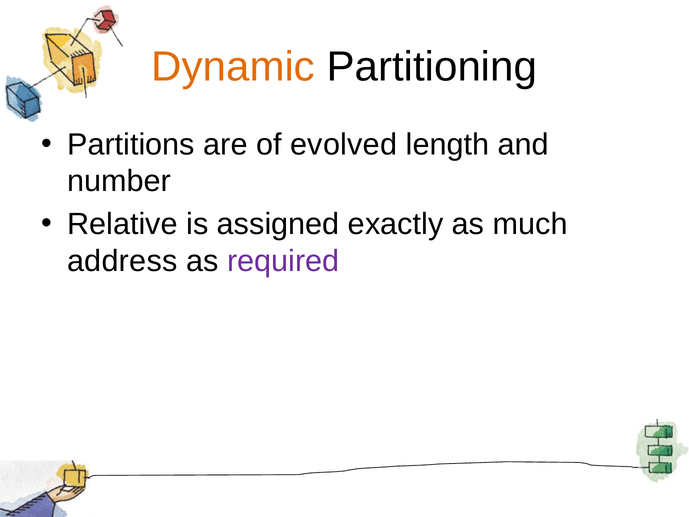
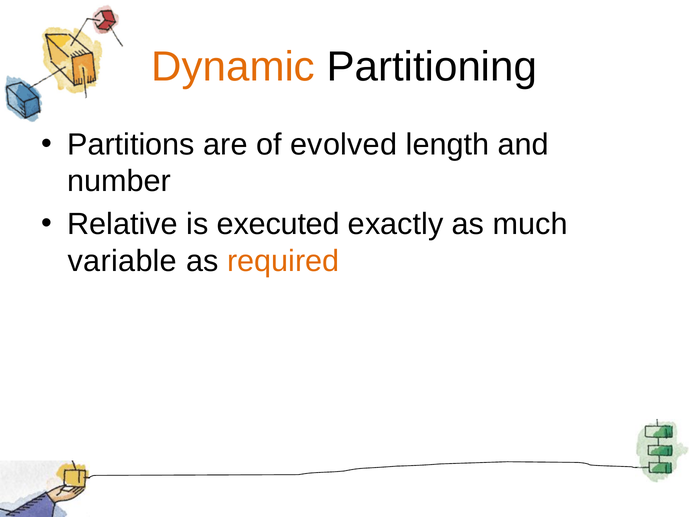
assigned: assigned -> executed (278, 224)
address: address -> variable (122, 261)
required colour: purple -> orange (283, 261)
